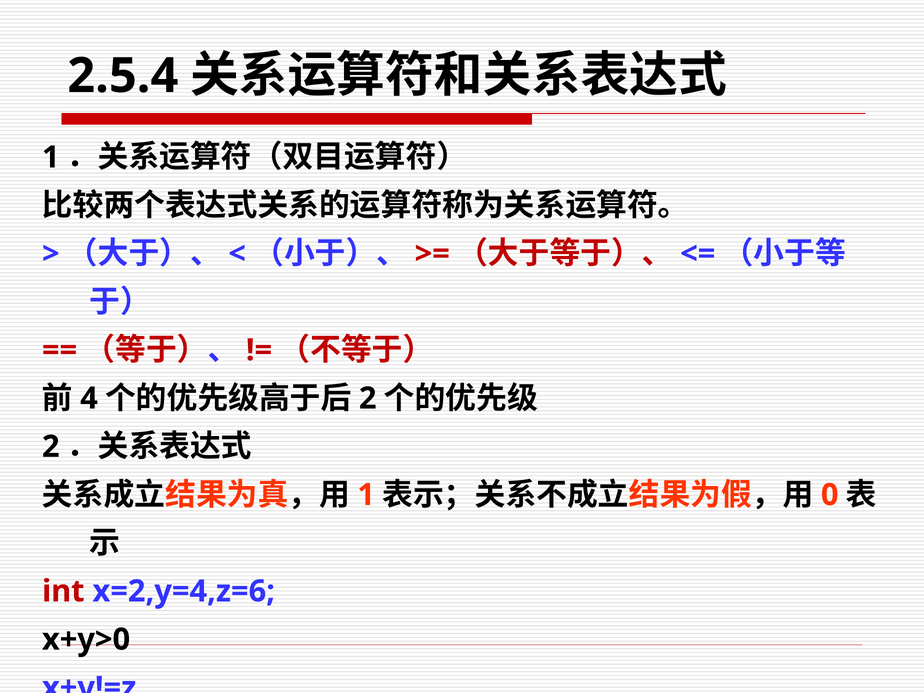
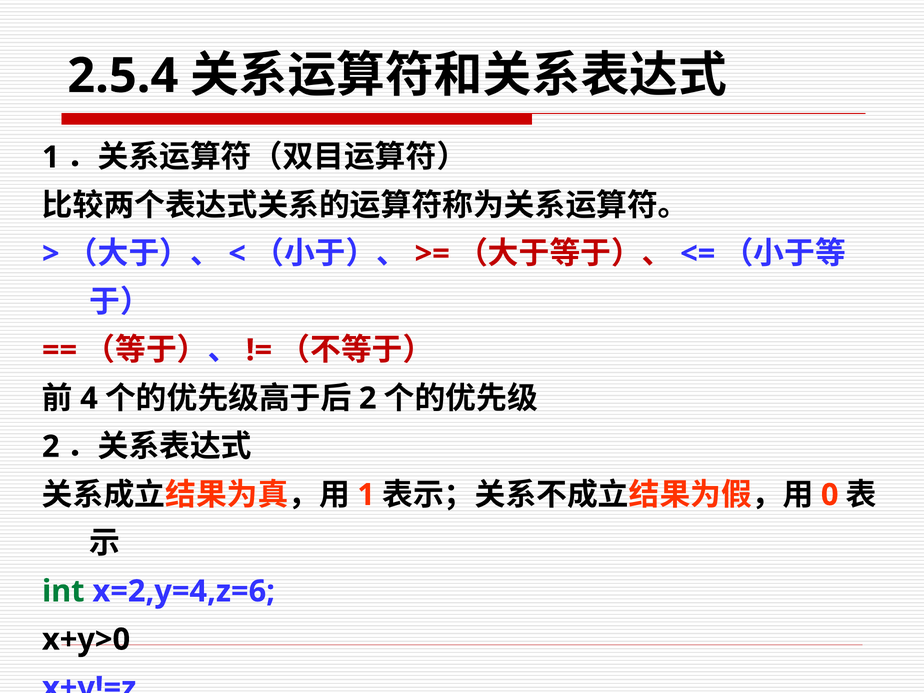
int colour: red -> green (63, 591)
